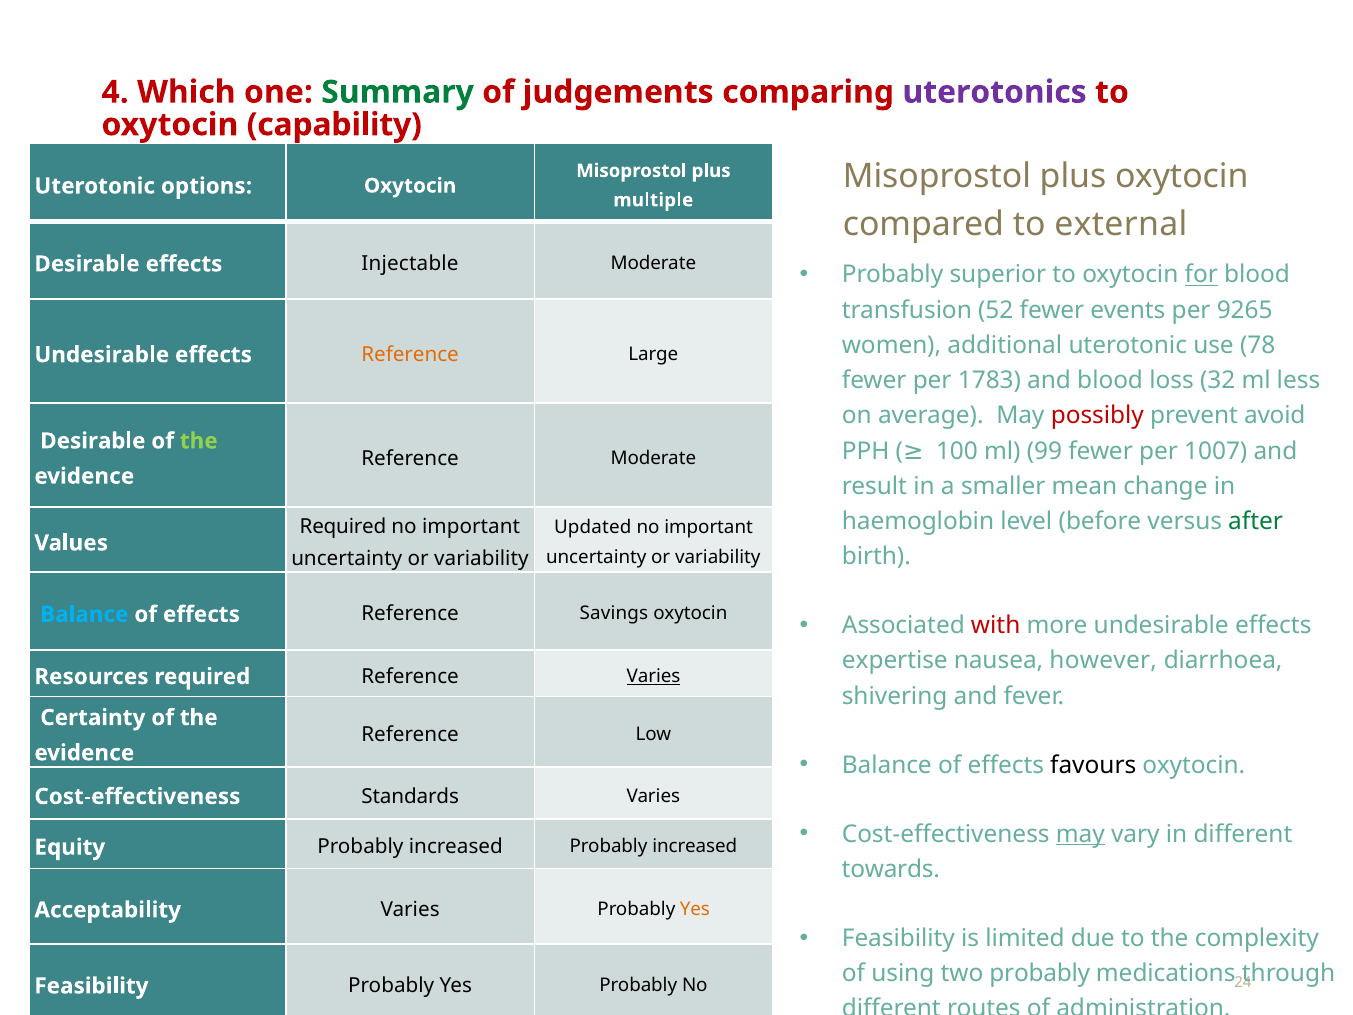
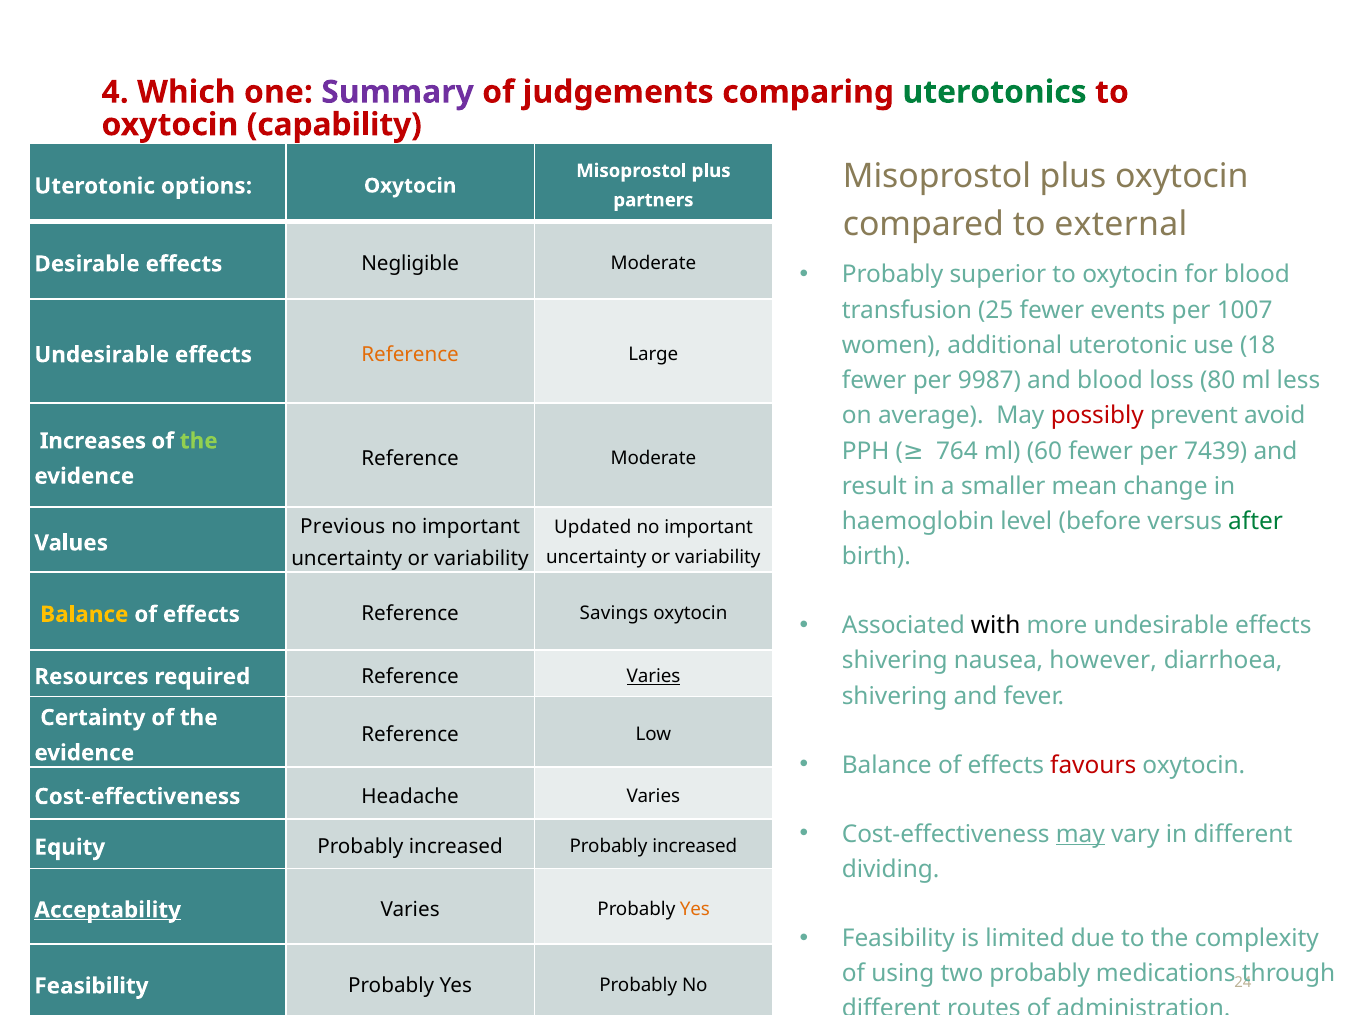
Summary colour: green -> purple (398, 92)
uterotonics colour: purple -> green (995, 92)
multiple: multiple -> partners (653, 200)
Injectable: Injectable -> Negligible (410, 264)
for underline: present -> none (1201, 275)
52: 52 -> 25 (996, 310)
9265: 9265 -> 1007 (1245, 310)
78: 78 -> 18 (1258, 345)
1783: 1783 -> 9987 (989, 380)
32: 32 -> 80 (1218, 380)
Desirable: Desirable -> Increases (93, 441)
100: 100 -> 764 (957, 451)
99: 99 -> 60 (1044, 451)
1007: 1007 -> 7439 (1216, 451)
Required: Required -> Previous (343, 526)
Balance colour: light blue -> yellow (84, 614)
with colour: red -> black (996, 625)
expertise: expertise -> shivering (895, 661)
favours colour: black -> red (1093, 765)
Standards: Standards -> Headache (410, 796)
towards: towards -> dividing (891, 869)
Acceptability underline: none -> present (108, 910)
